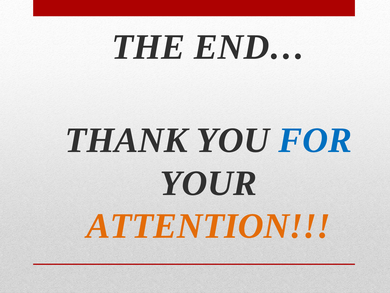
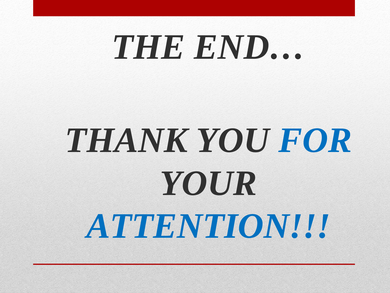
ATTENTION colour: orange -> blue (208, 226)
